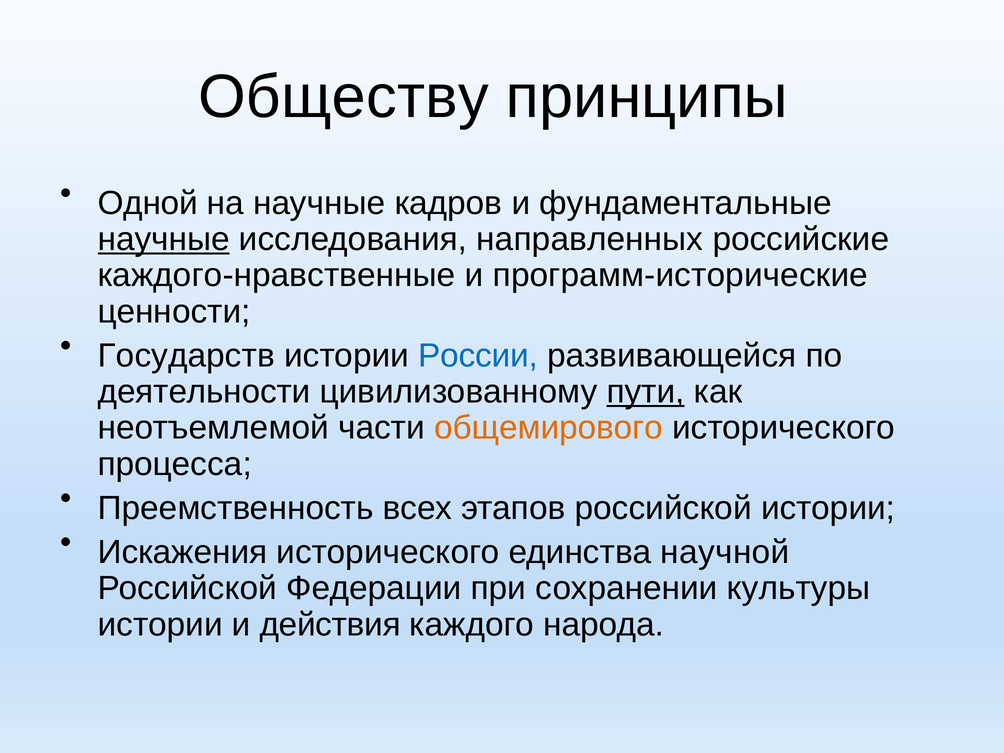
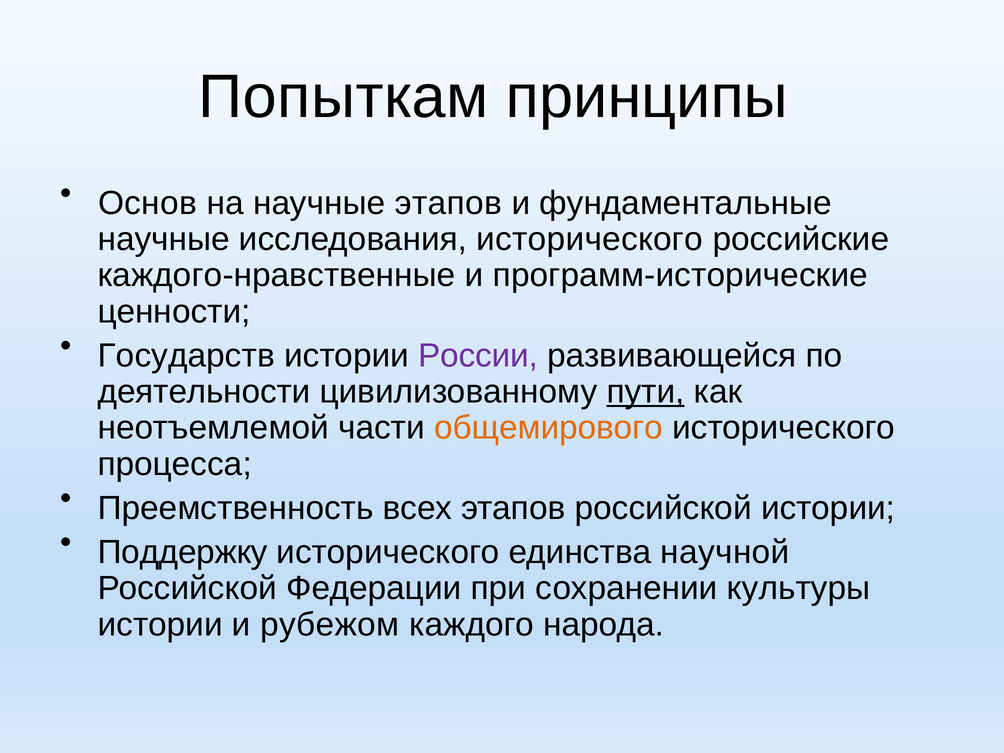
Обществу: Обществу -> Попыткам (343, 97)
Одной: Одной -> Основ (148, 203)
научные кадров: кадров -> этапов (448, 203)
научные underline: present -> none (164, 239)
исследования направленных: направленных -> исторического (590, 239)
России colour: blue -> purple (478, 356)
Искажения: Искажения -> Поддержку (183, 552)
действия: действия -> рубежом (330, 625)
